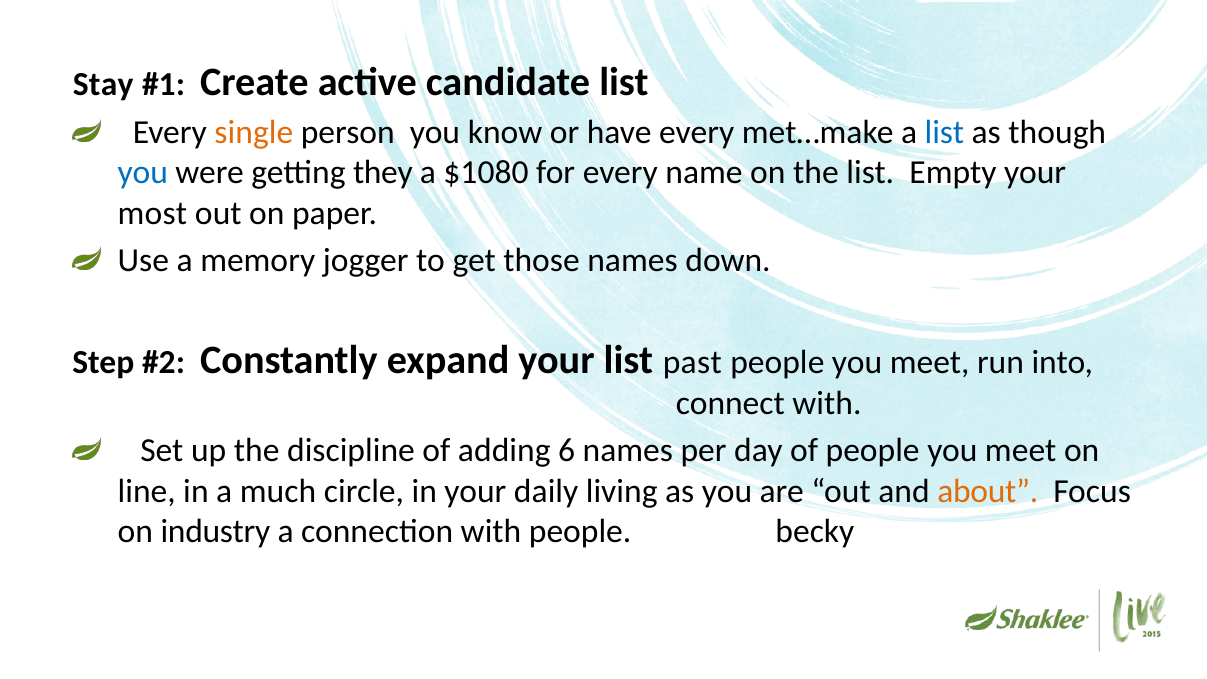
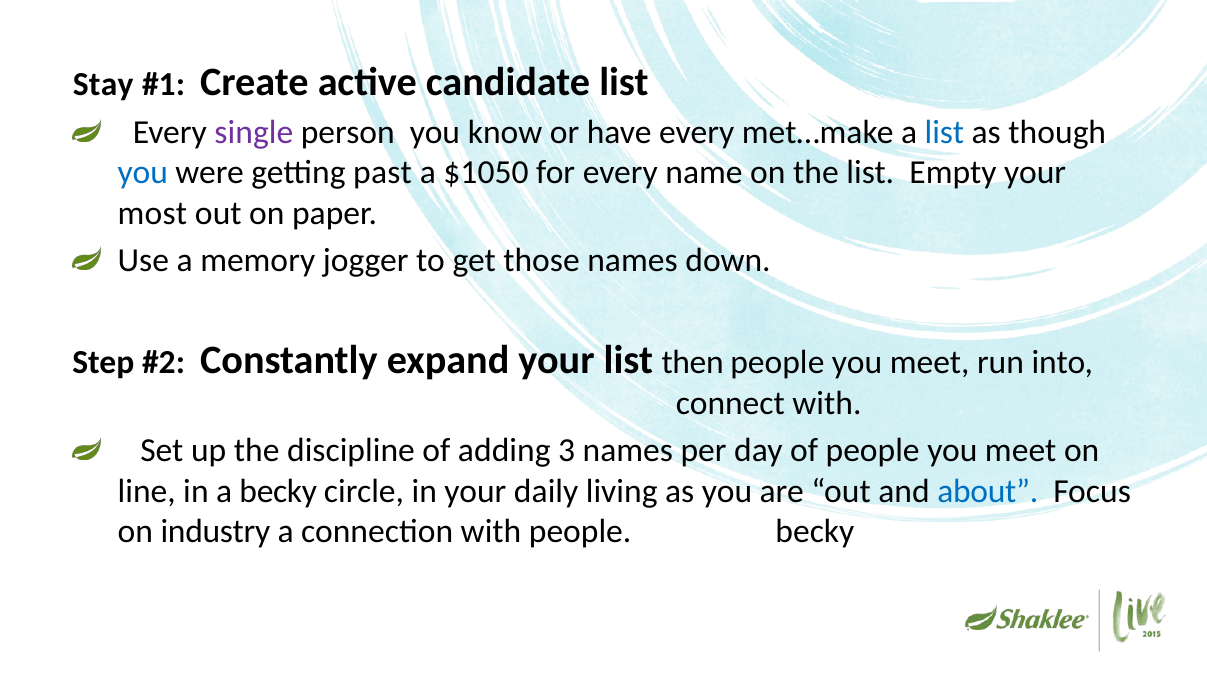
single colour: orange -> purple (254, 132)
they: they -> past (383, 173)
$1080: $1080 -> $1050 (486, 173)
past: past -> then (693, 362)
6: 6 -> 3 (567, 451)
a much: much -> becky (278, 491)
about colour: orange -> blue (988, 491)
